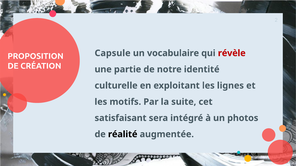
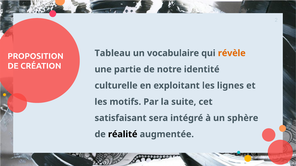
Capsule: Capsule -> Tableau (113, 53)
révèle colour: red -> orange (232, 53)
photos: photos -> sphère (243, 118)
